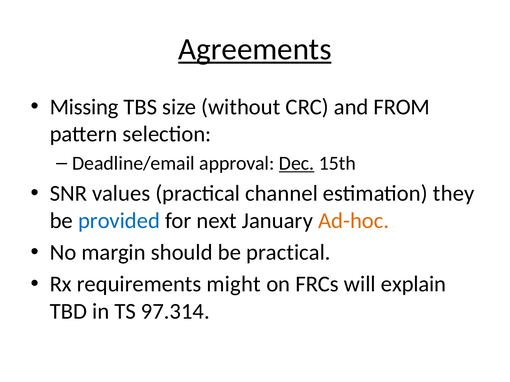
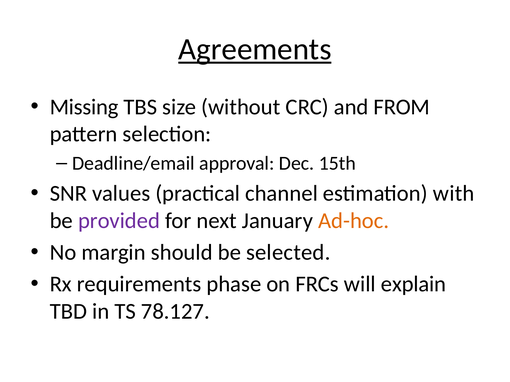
Dec underline: present -> none (297, 163)
they: they -> with (454, 194)
provided colour: blue -> purple (119, 221)
be practical: practical -> selected (288, 253)
might: might -> phase (234, 284)
97.314: 97.314 -> 78.127 (175, 312)
